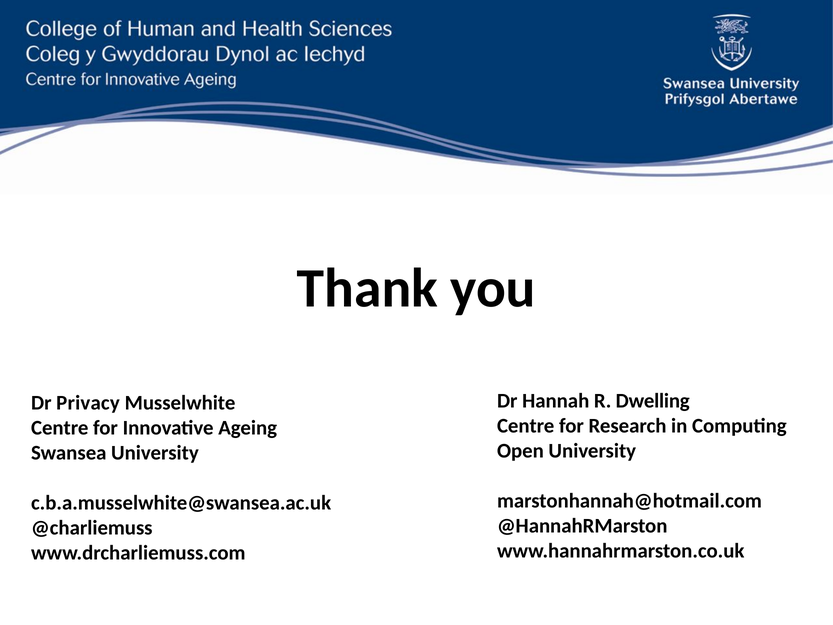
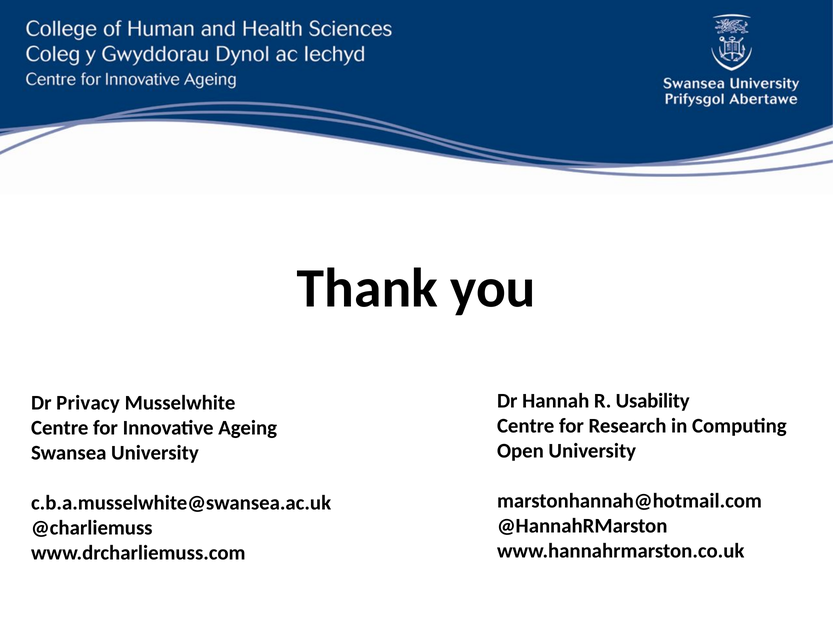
Dwelling: Dwelling -> Usability (653, 401)
